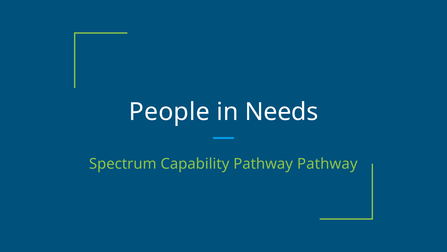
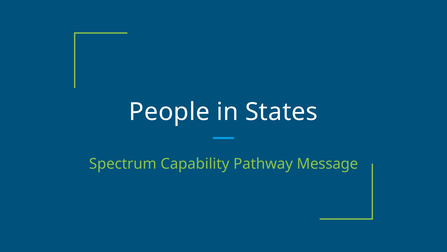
Needs: Needs -> States (281, 112)
Pathway Pathway: Pathway -> Message (327, 164)
